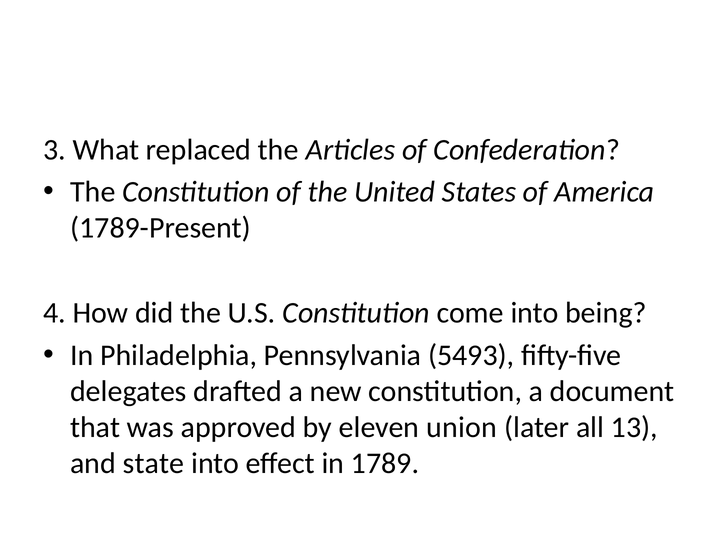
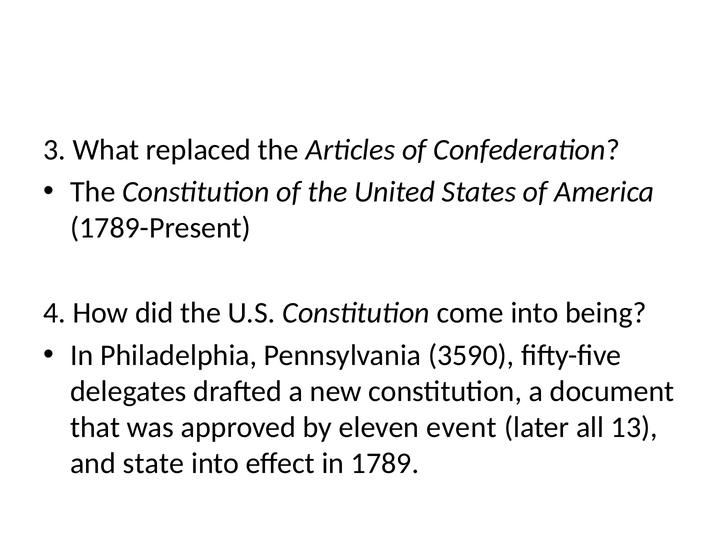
5493: 5493 -> 3590 (471, 355)
union: union -> event (462, 427)
